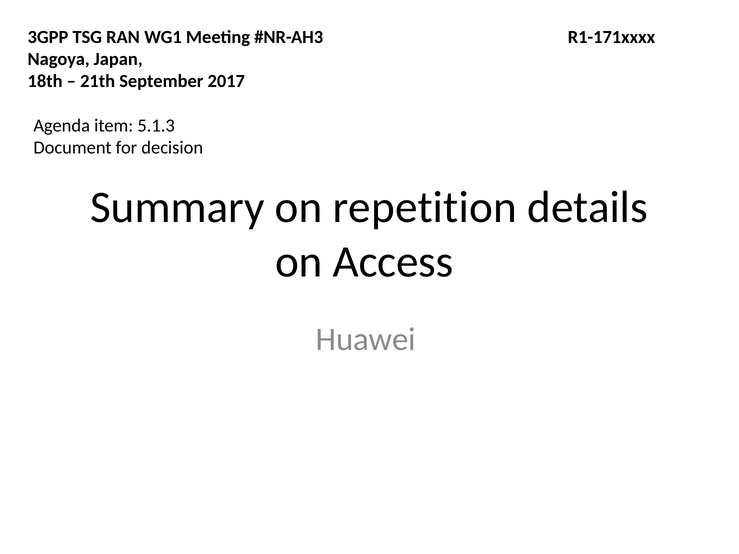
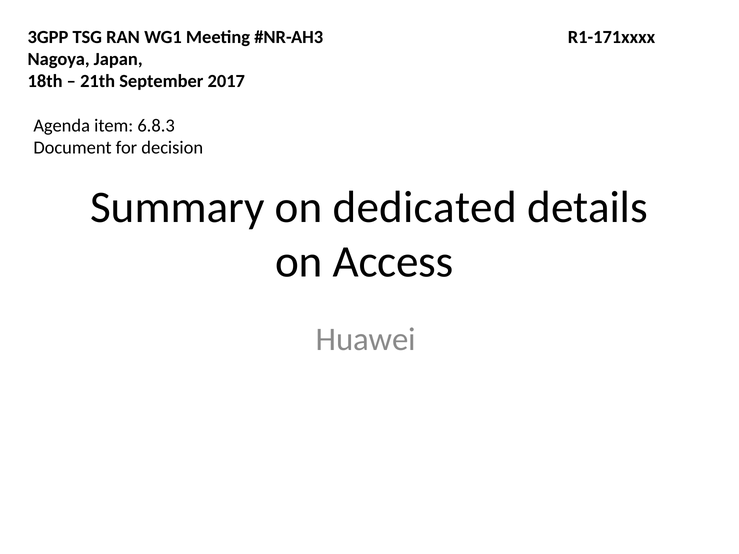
5.1.3: 5.1.3 -> 6.8.3 (156, 126)
repetition: repetition -> dedicated (425, 208)
